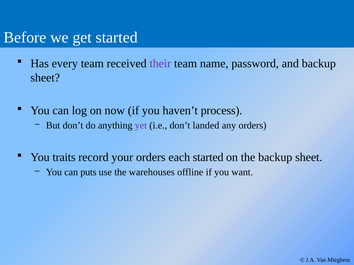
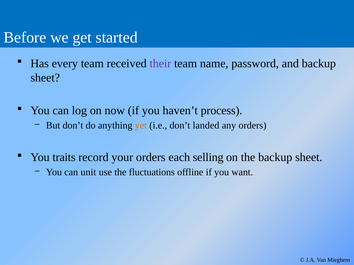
yet colour: purple -> orange (141, 126)
each started: started -> selling (208, 158)
puts: puts -> unit (88, 172)
warehouses: warehouses -> fluctuations (152, 172)
